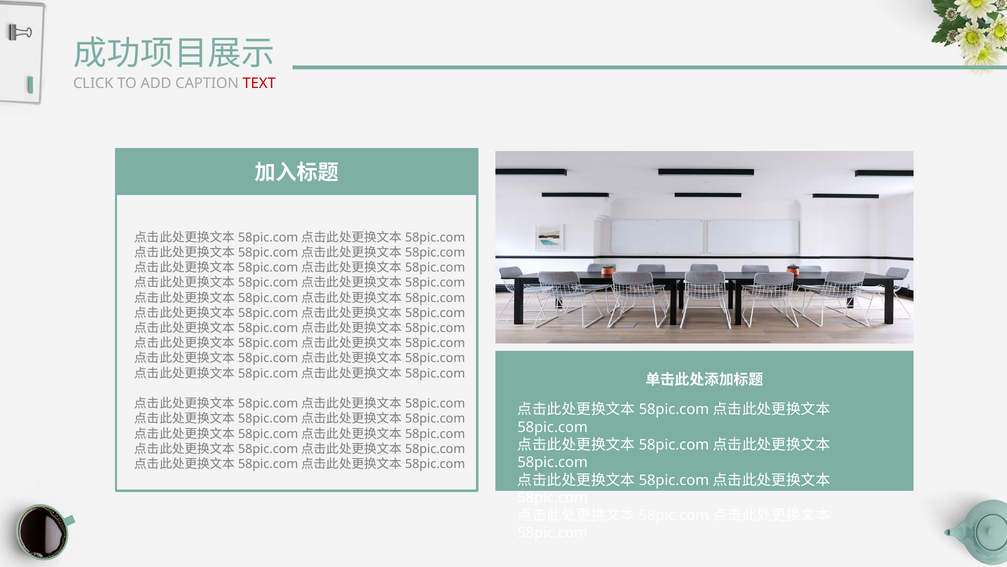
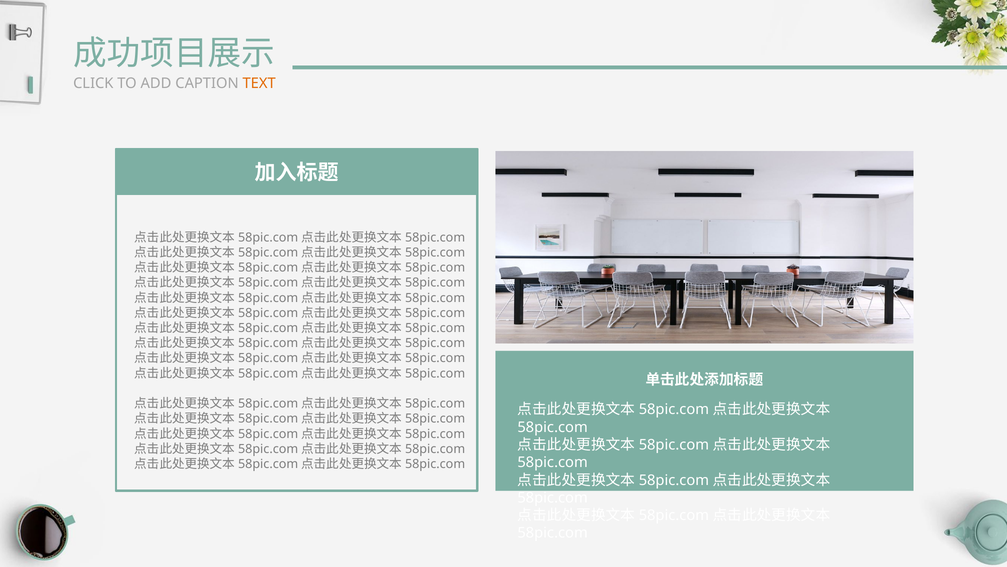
TEXT colour: red -> orange (259, 83)
